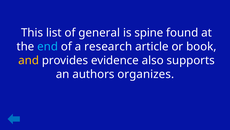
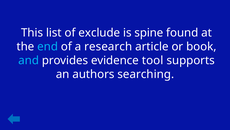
general: general -> exclude (99, 33)
and colour: yellow -> light blue (29, 60)
also: also -> tool (153, 60)
organizes: organizes -> searching (146, 74)
